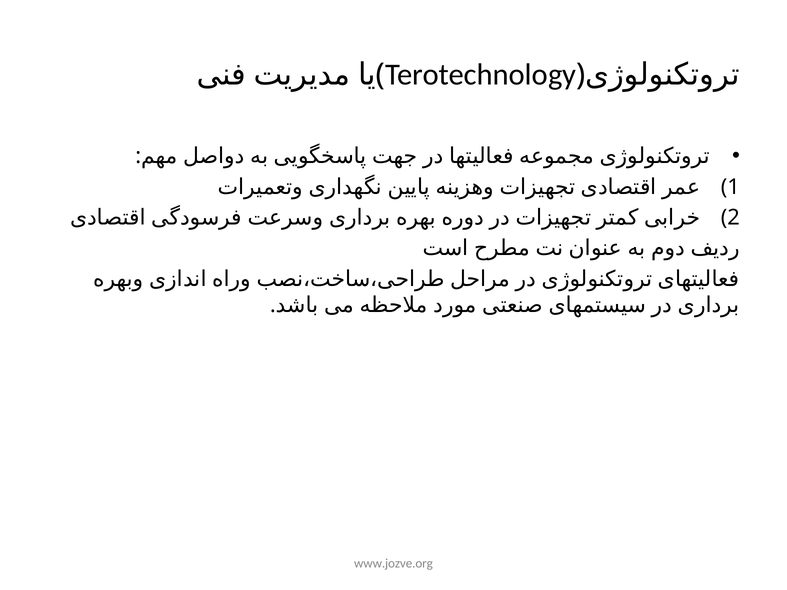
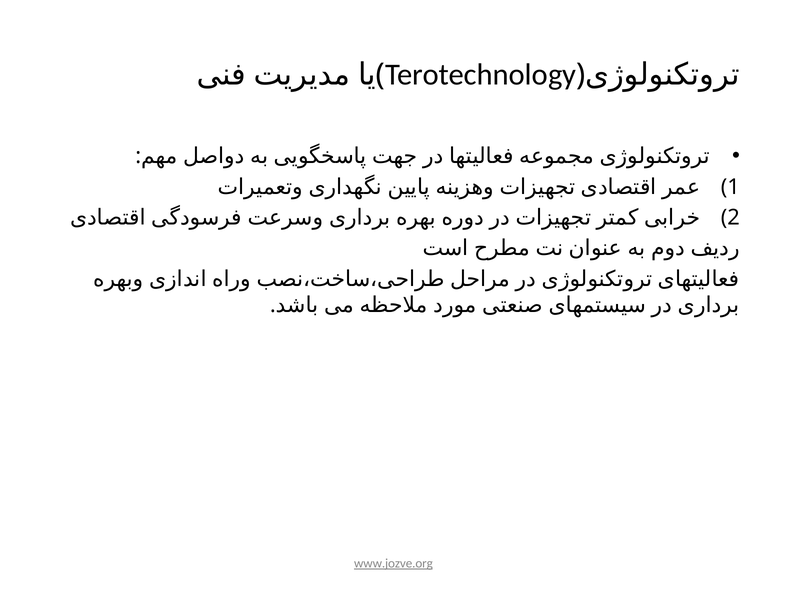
www.jozve.org underline: none -> present (393, 564)
